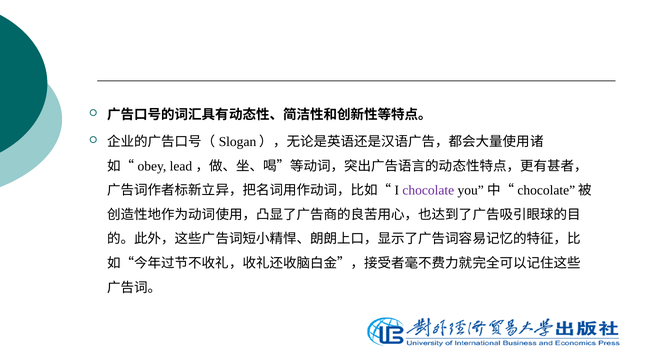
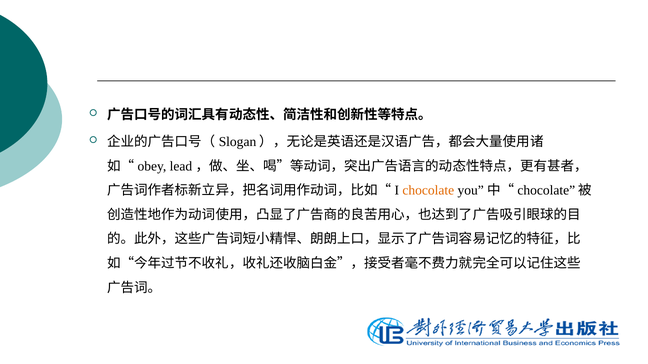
chocolate colour: purple -> orange (428, 191)
